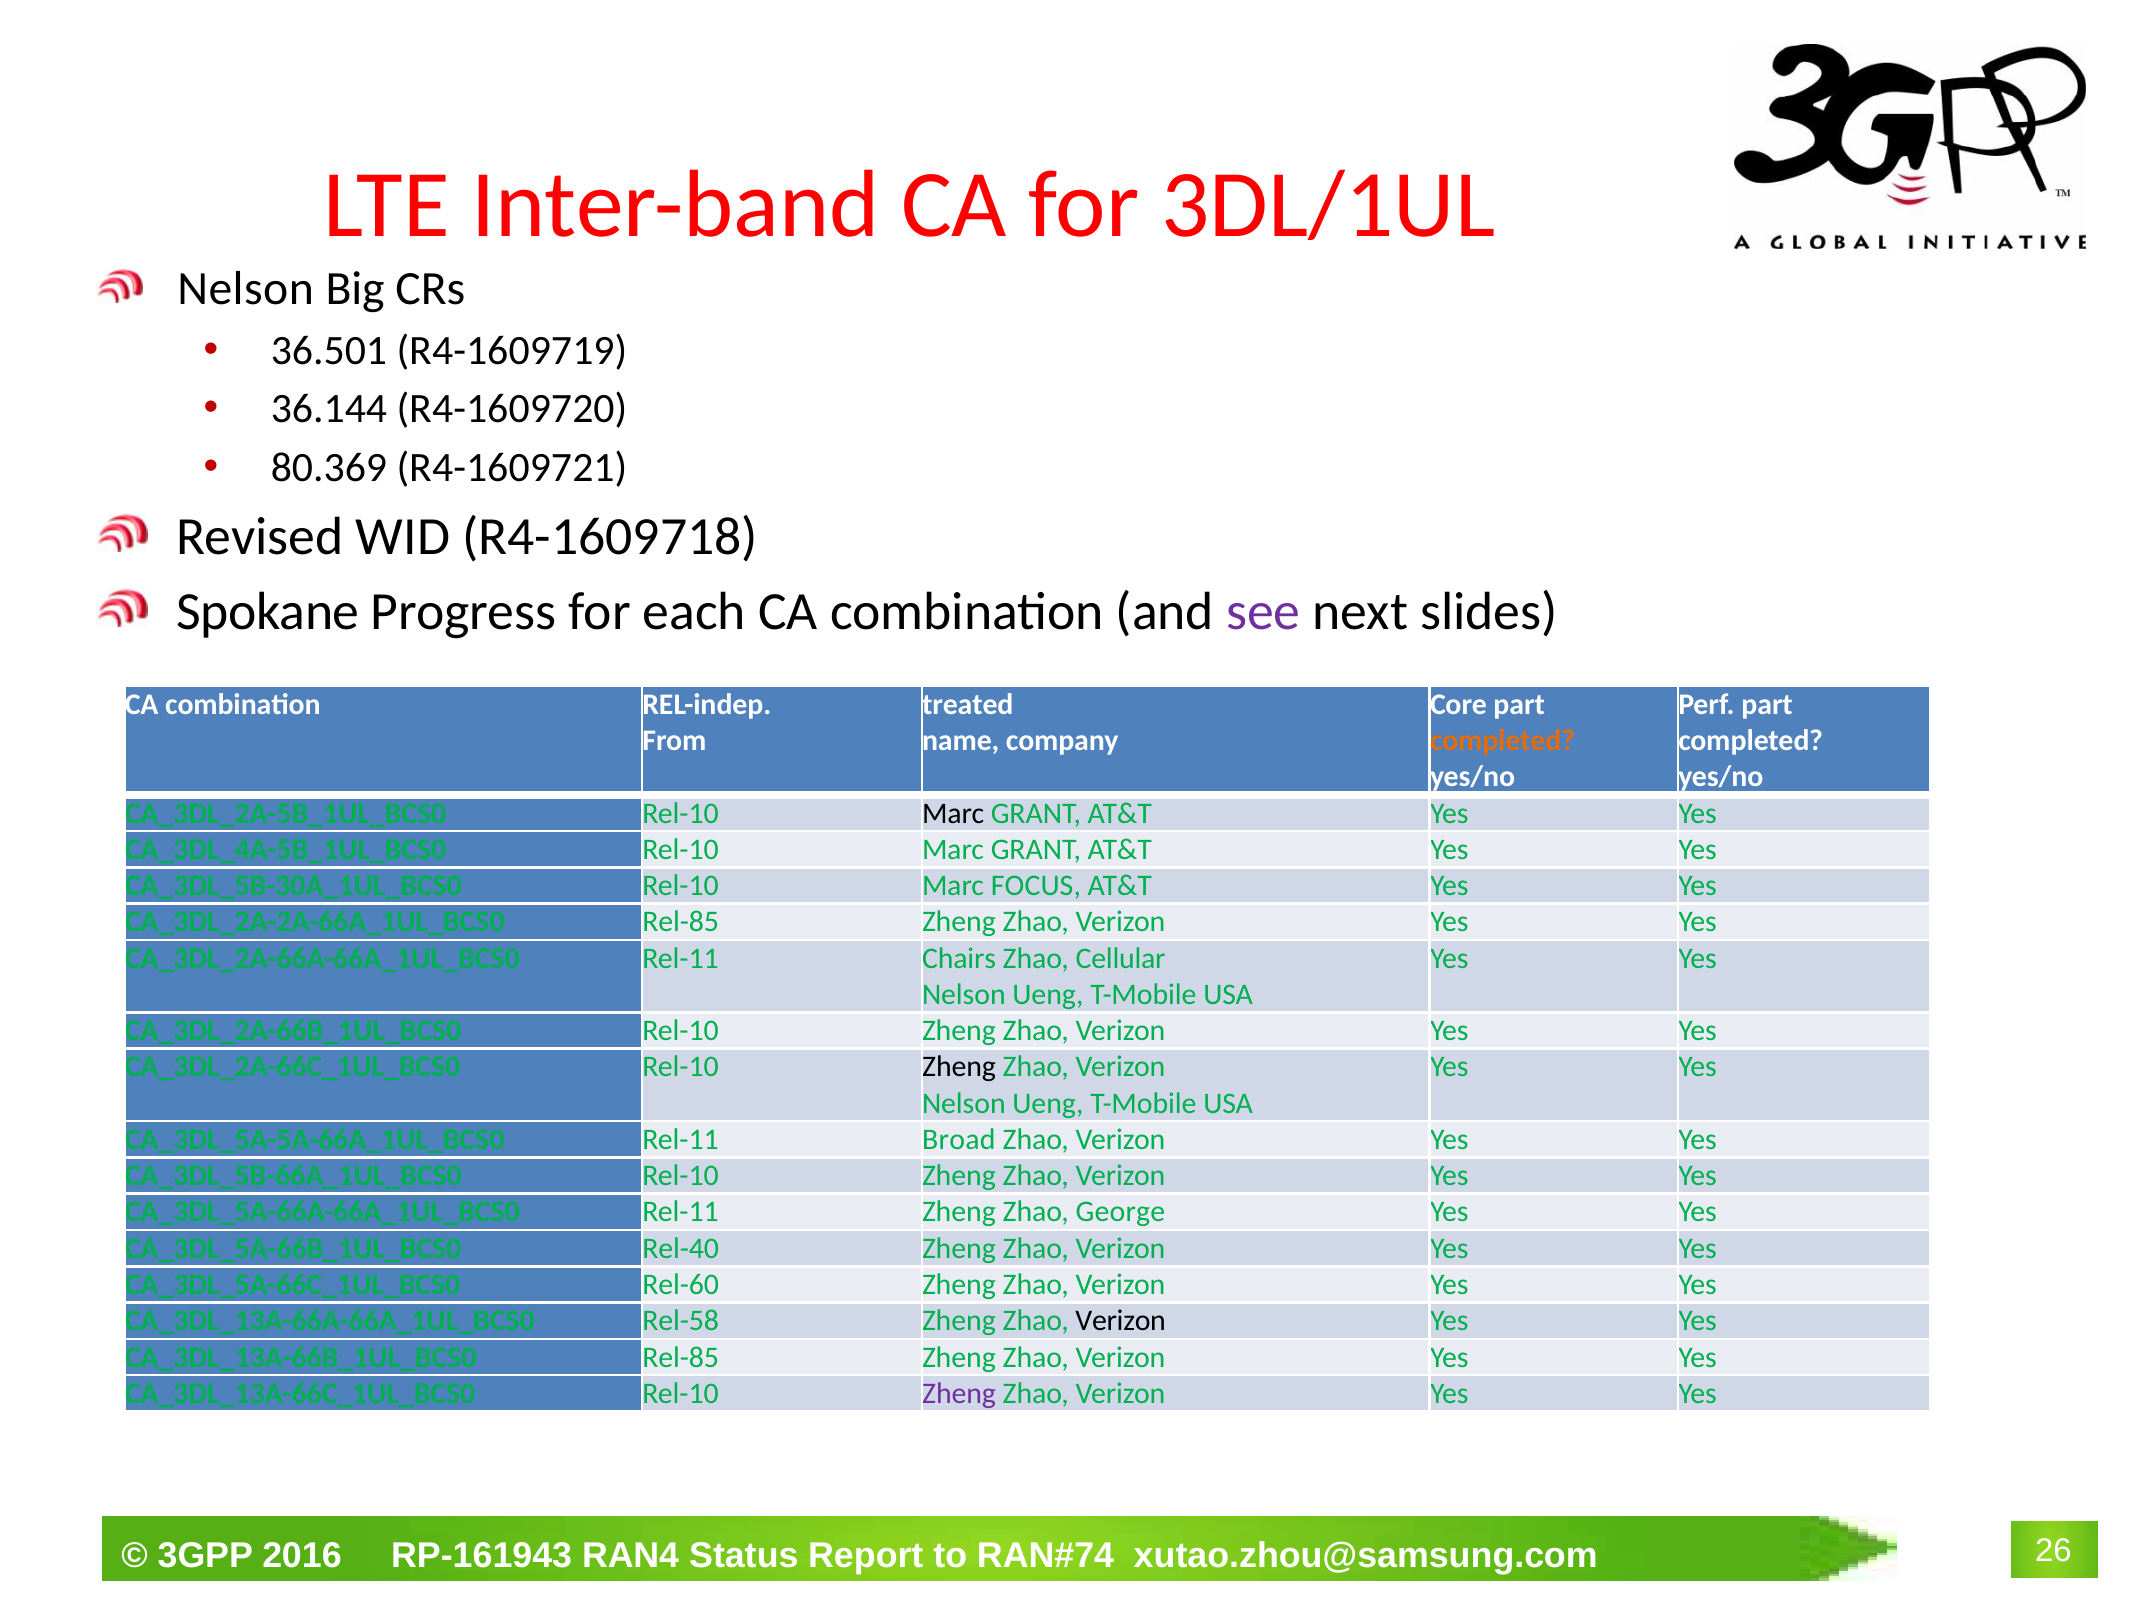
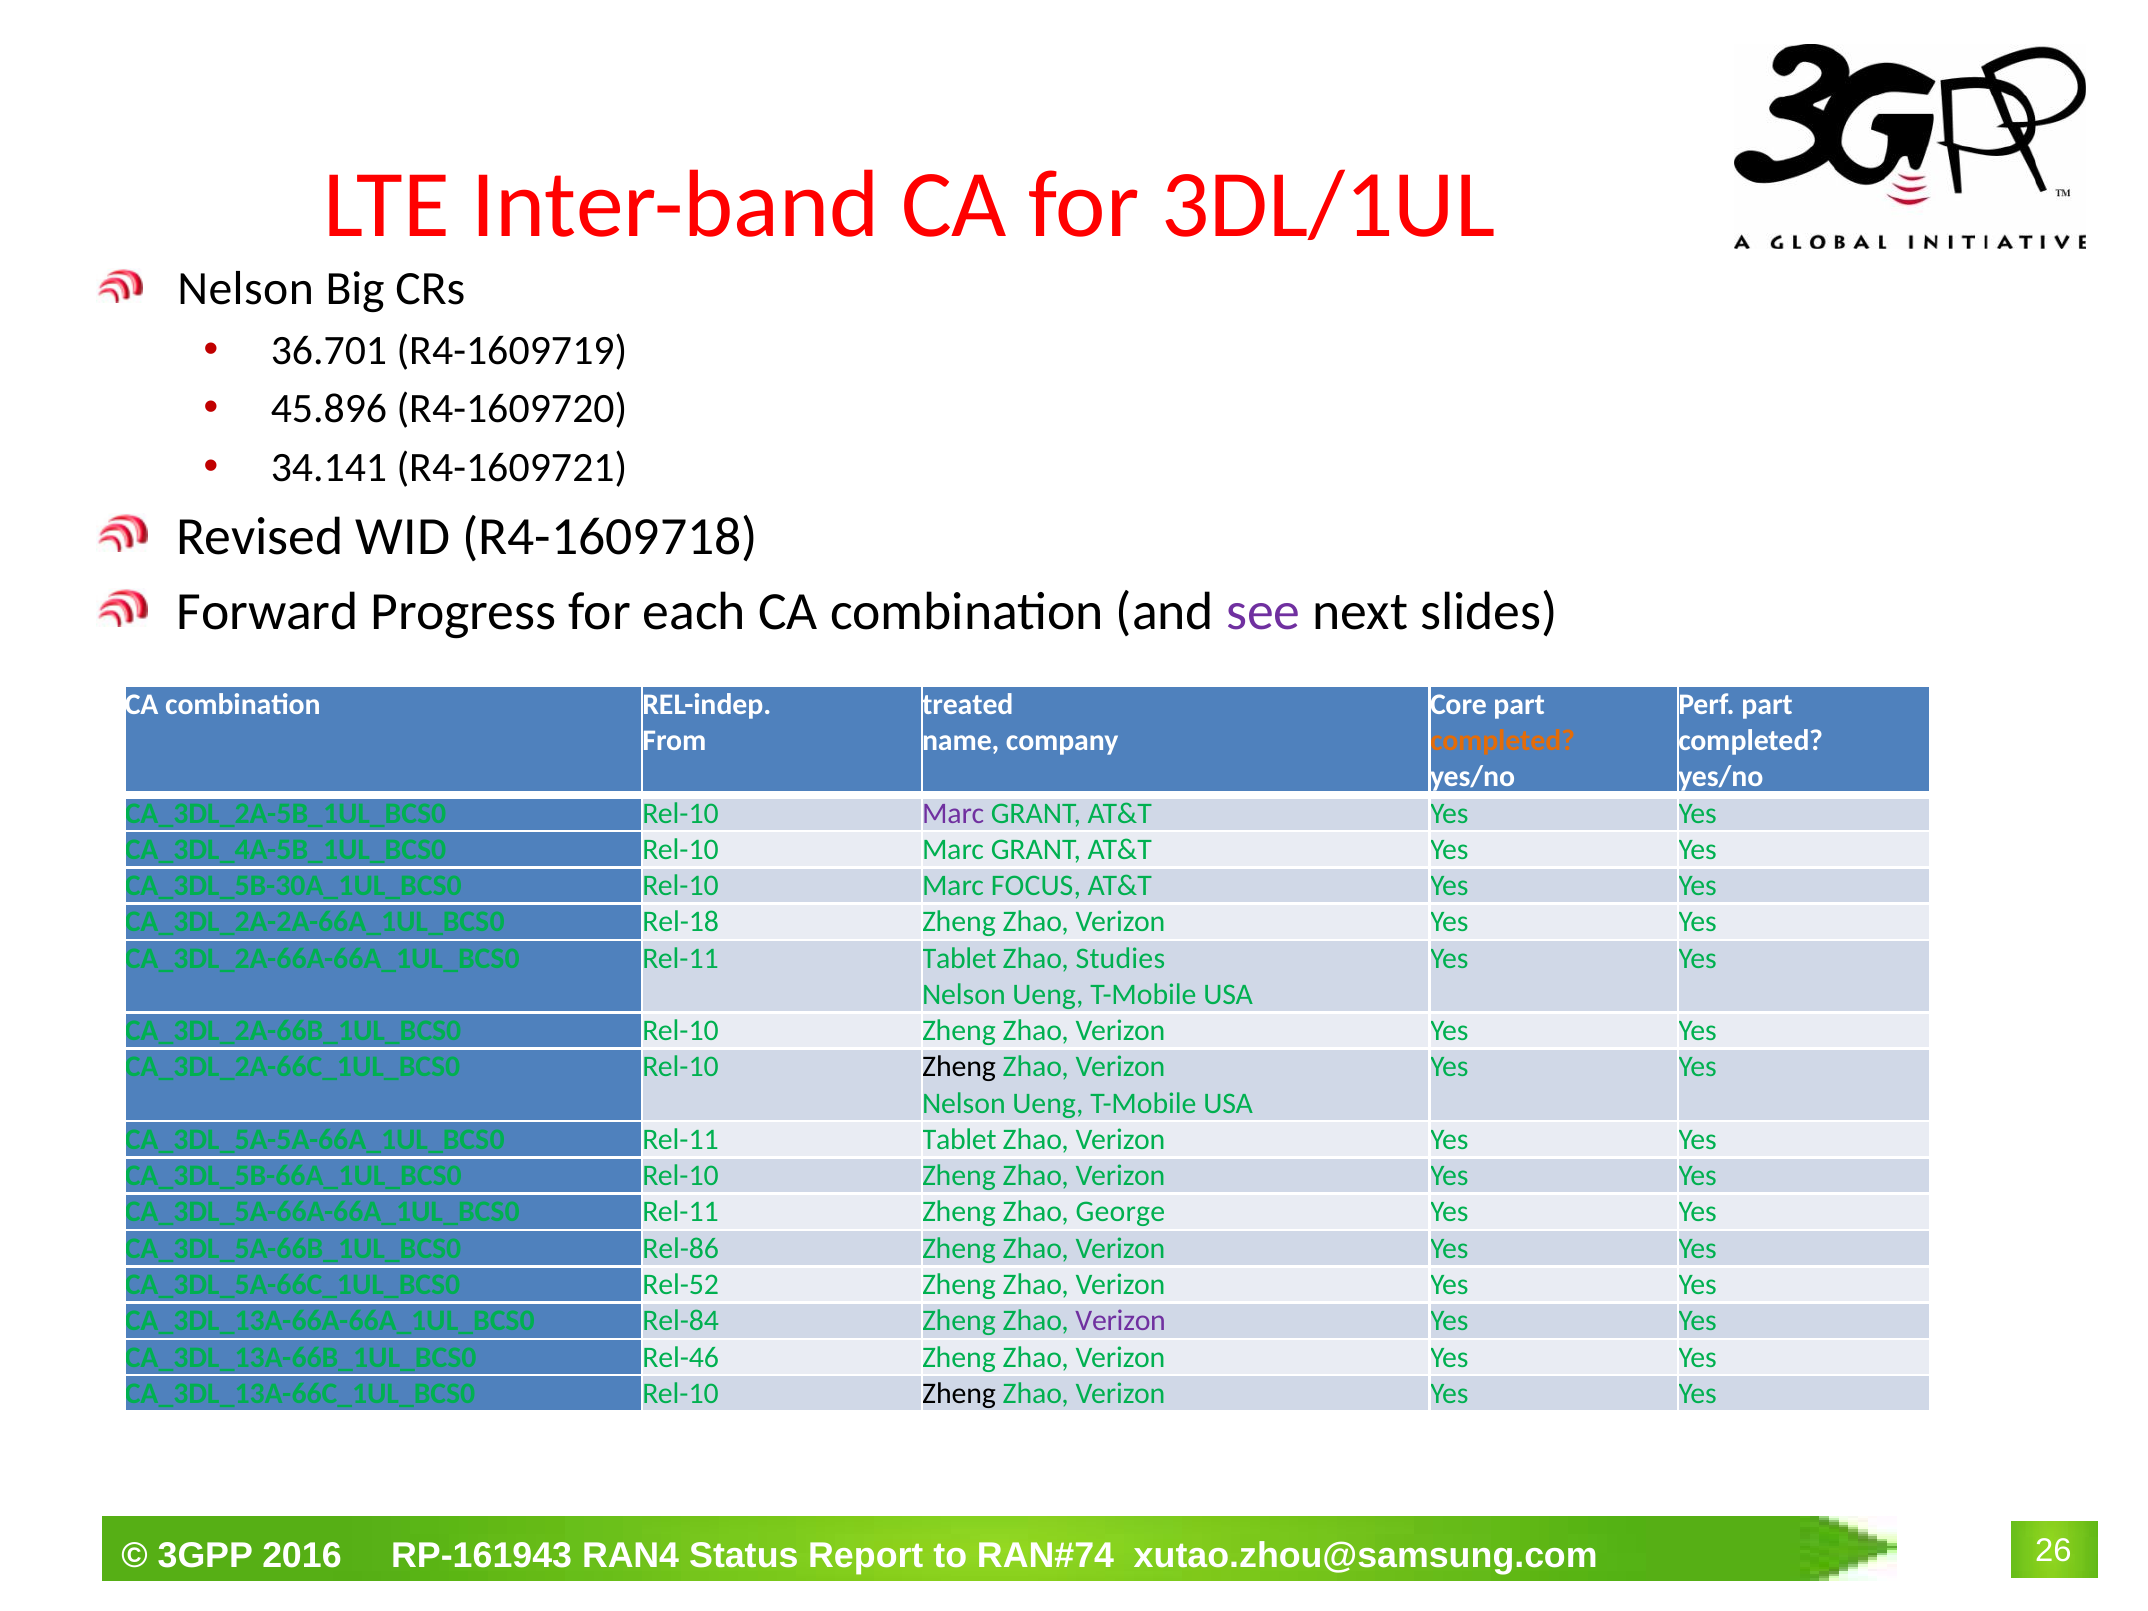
36.501: 36.501 -> 36.701 (329, 350)
36.144: 36.144 -> 45.896 (329, 409)
80.369: 80.369 -> 34.141 (329, 467)
Spokane: Spokane -> Forward (268, 612)
Marc colour: black -> purple (953, 813)
Rel-85: Rel-85 -> Rel-18 (681, 922)
Chairs: Chairs -> Tablet (959, 958)
Cellular: Cellular -> Studies (1120, 958)
Broad: Broad -> Tablet (959, 1140)
Rel-40: Rel-40 -> Rel-86 (681, 1248)
Rel-60: Rel-60 -> Rel-52 (681, 1285)
Rel-58: Rel-58 -> Rel-84 (681, 1321)
Verizon colour: black -> purple (1121, 1321)
Rel-85: Rel-85 -> Rel-46 (681, 1357)
Zheng colour: purple -> black (959, 1394)
